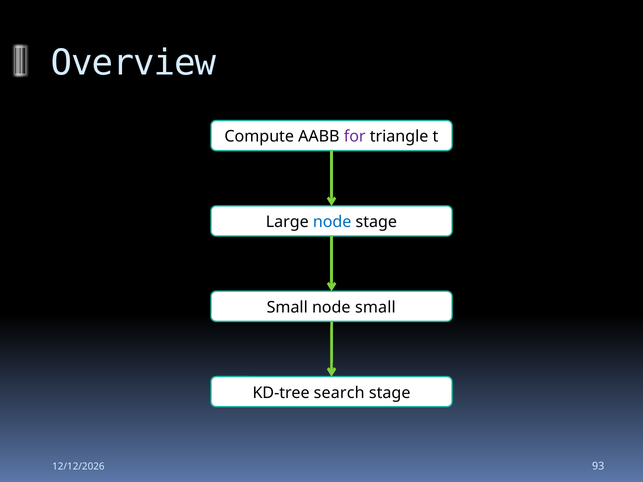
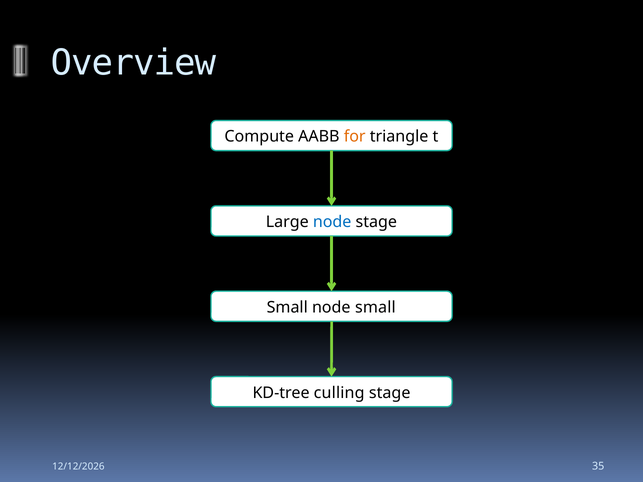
for colour: purple -> orange (355, 137)
search: search -> culling (339, 393)
93: 93 -> 35 (598, 466)
